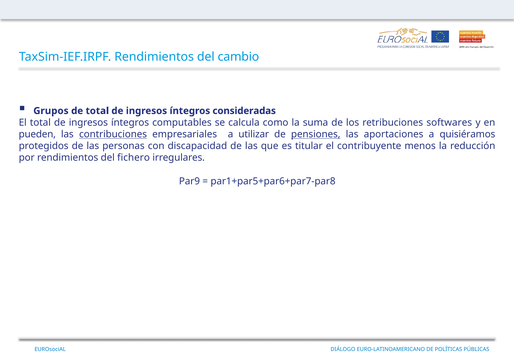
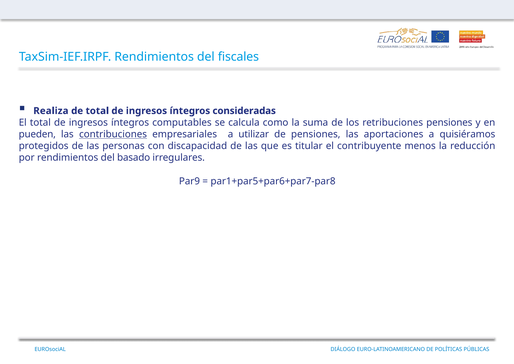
cambio: cambio -> fiscales (238, 57)
Grupos: Grupos -> Realiza (51, 111)
retribuciones softwares: softwares -> pensiones (449, 122)
pensiones underline: present -> none (316, 134)
fichero: fichero -> basado (134, 158)
